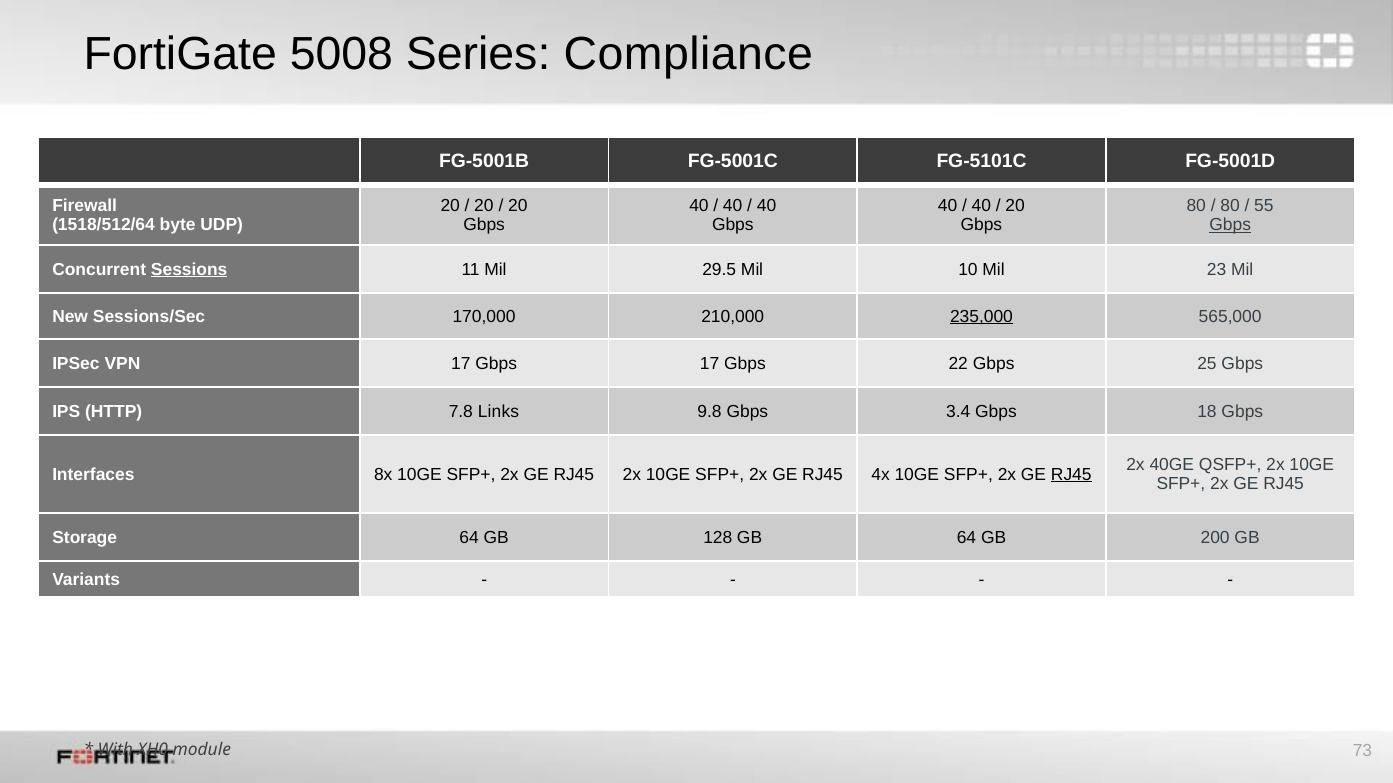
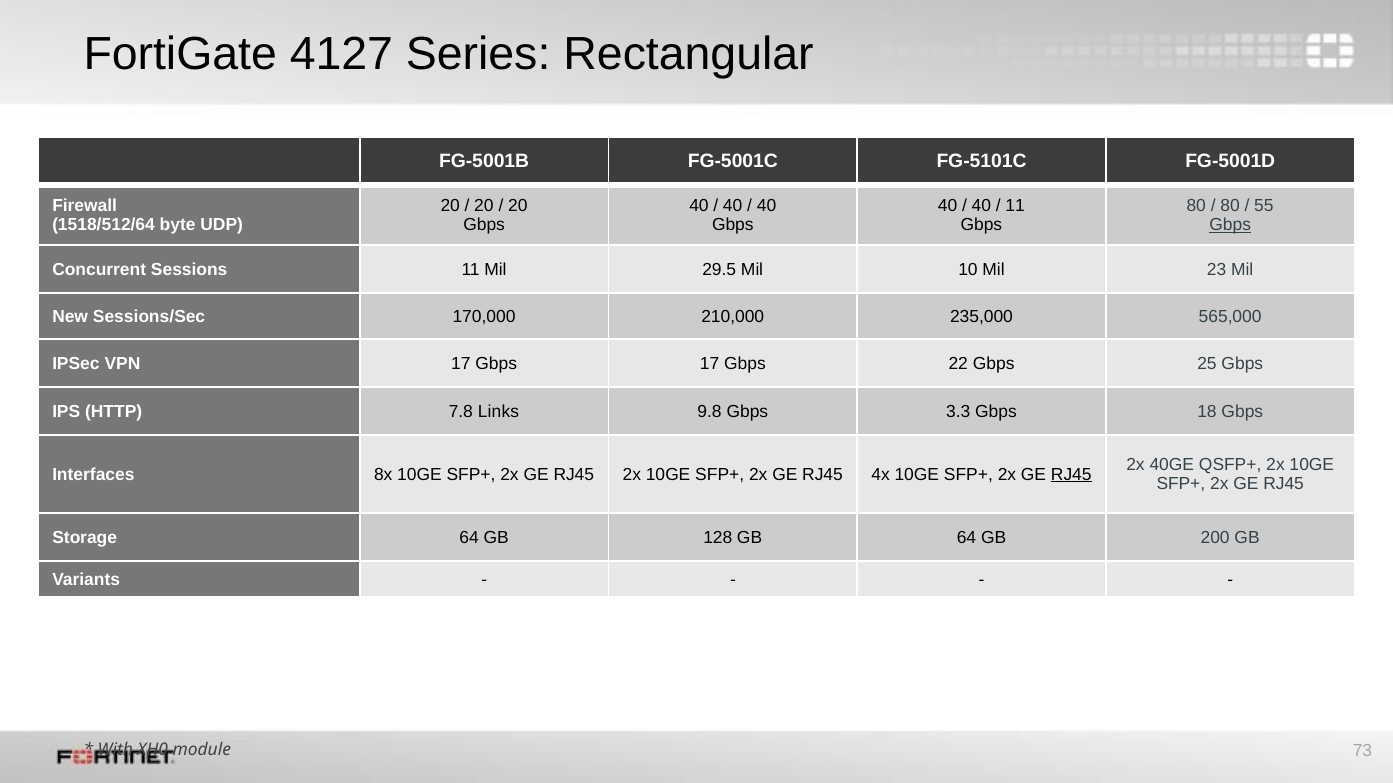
5008: 5008 -> 4127 (341, 55)
Compliance: Compliance -> Rectangular (689, 55)
20: 20 -> 11 (1015, 206)
Sessions underline: present -> none (189, 270)
235,000 underline: present -> none (981, 317)
3.4: 3.4 -> 3.3 (958, 412)
